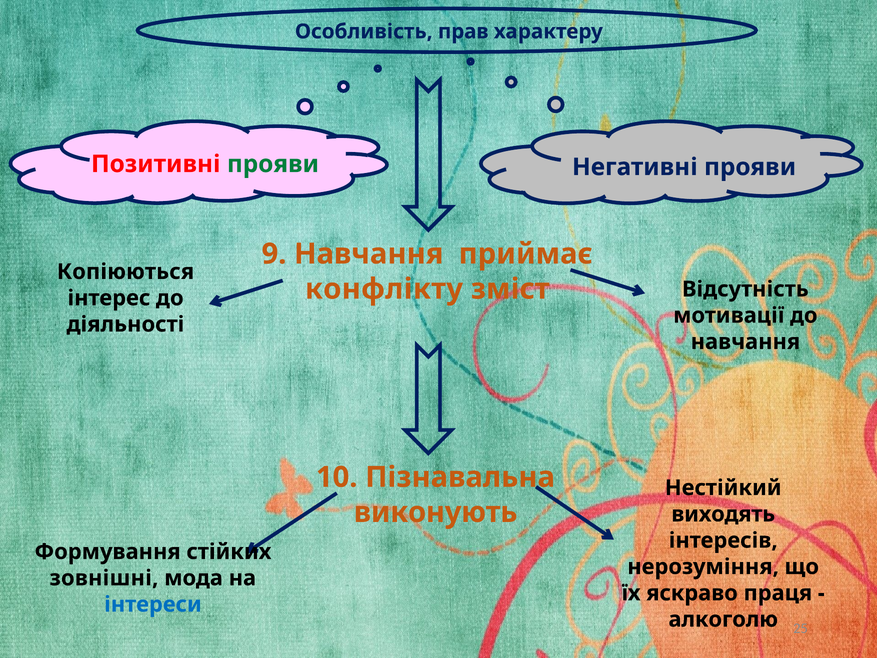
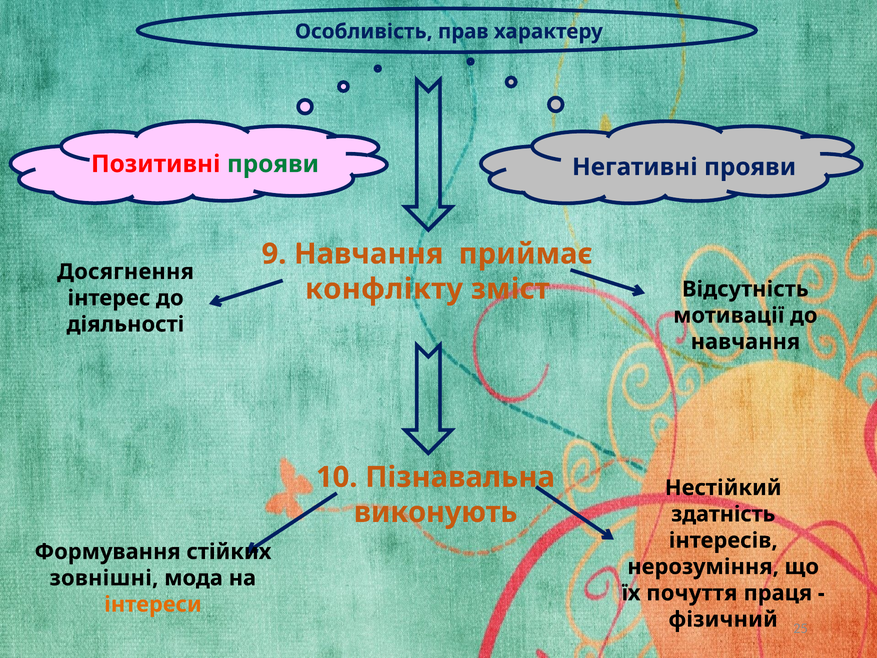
Копіюються: Копіюються -> Досягнення (125, 272)
виходять: виходять -> здатність (723, 514)
яскраво: яскраво -> почуття (692, 593)
інтереси colour: blue -> orange (153, 604)
алкоголю: алкоголю -> фізичний (723, 619)
